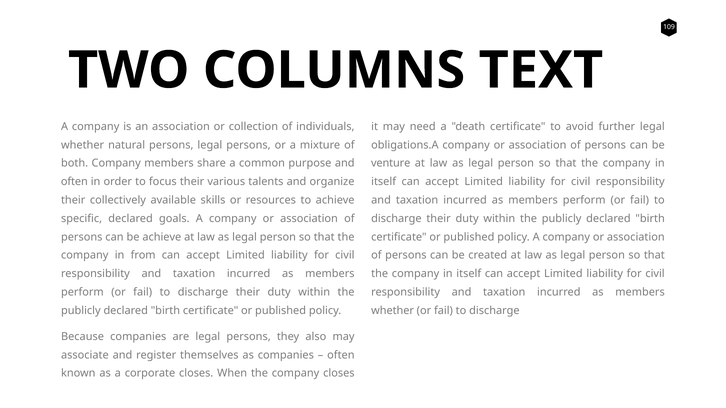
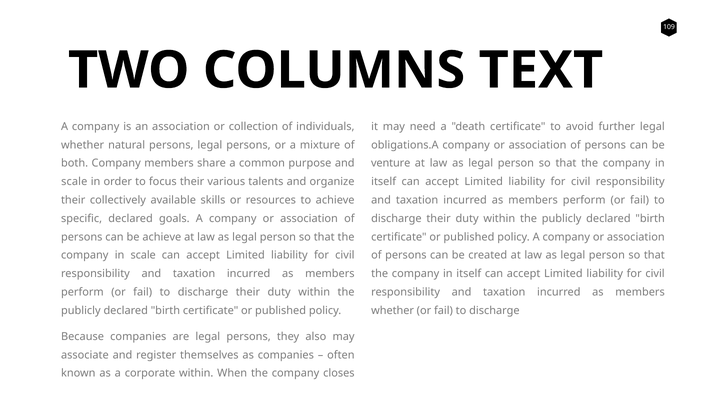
often: often -> scale (74, 182)
in from: from -> scale (143, 256)
corporate closes: closes -> within (196, 374)
